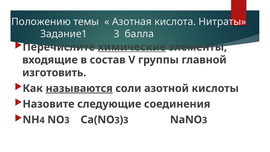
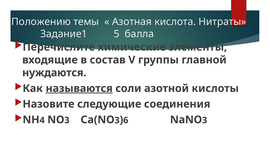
Задание1 3: 3 -> 5 (117, 34)
химические underline: present -> none (132, 47)
изготовить: изготовить -> нуждаются (54, 73)
3: 3 -> 6 (126, 120)
